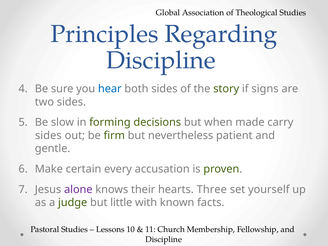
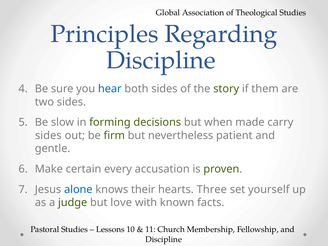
signs: signs -> them (265, 89)
alone colour: purple -> blue (78, 189)
little: little -> love (121, 203)
